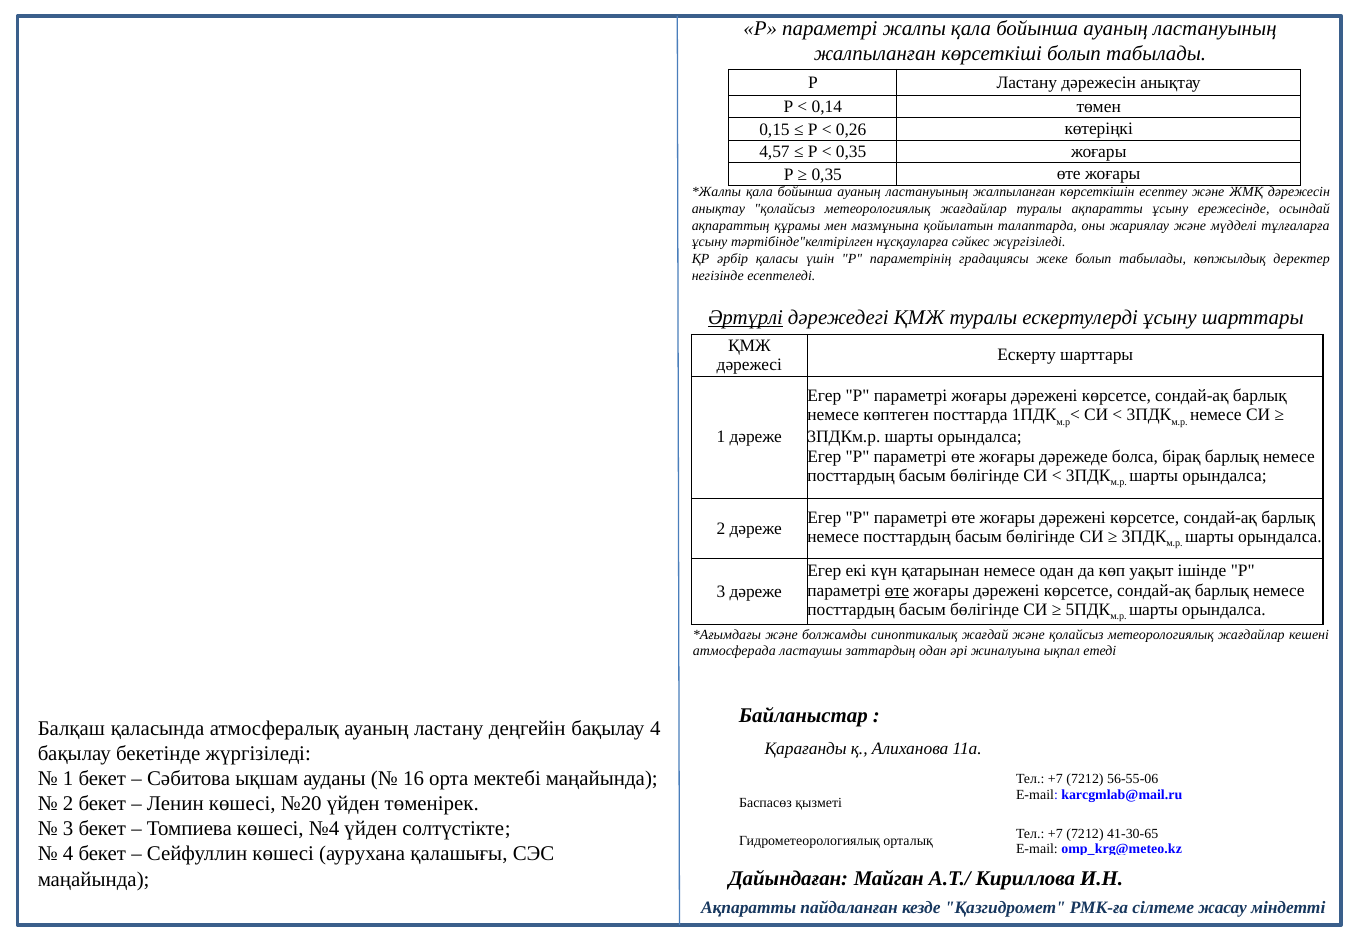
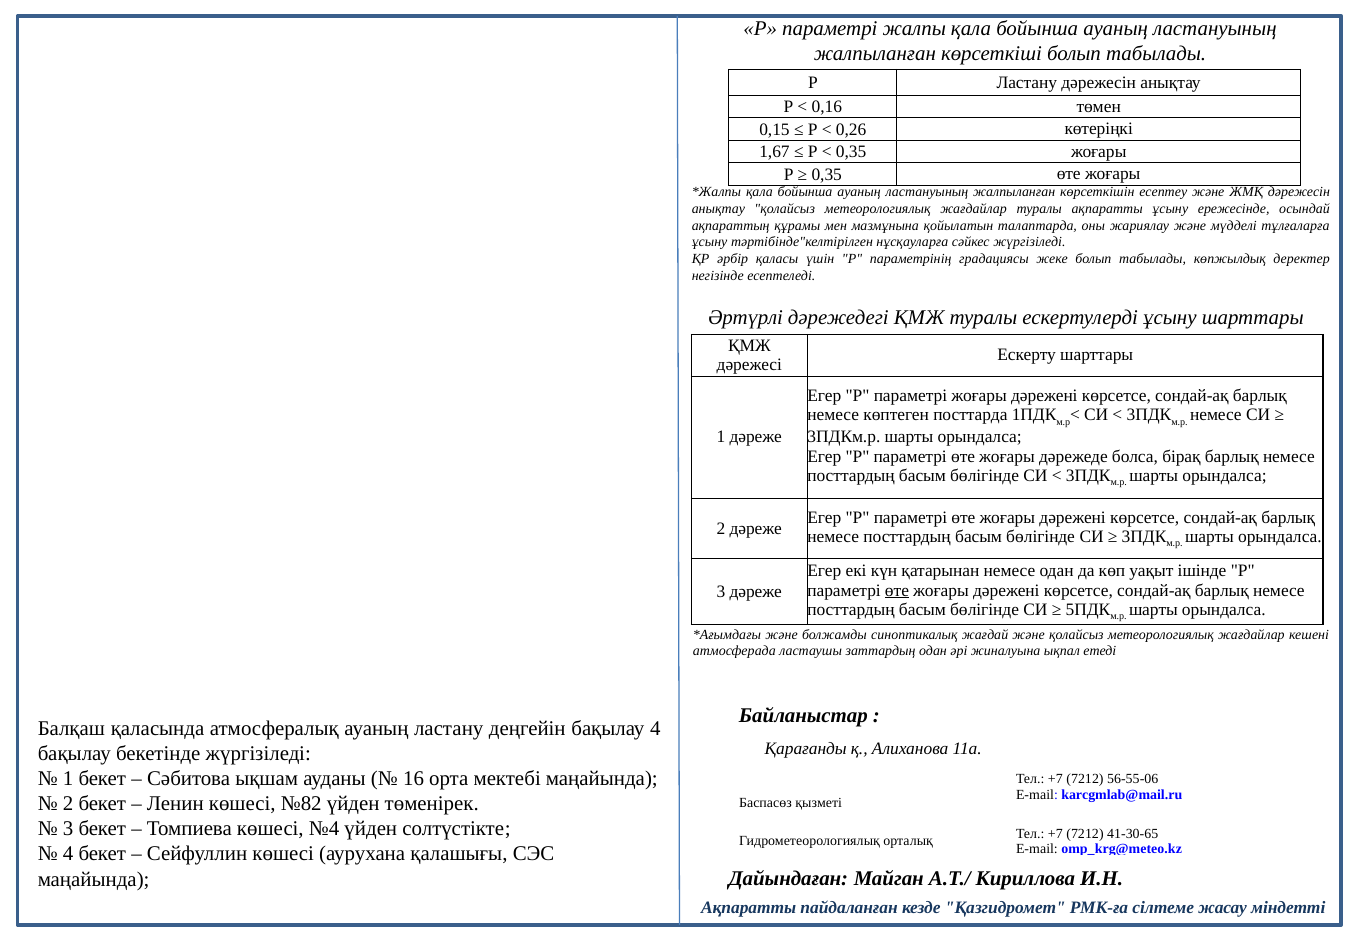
0,14: 0,14 -> 0,16 (827, 107)
4,57: 4,57 -> 1,67 (774, 152)
Әртүрлі underline: present -> none (745, 318)
№20: №20 -> №82 (301, 804)
